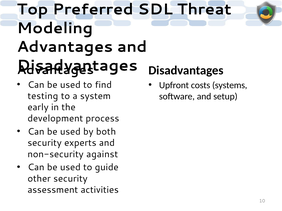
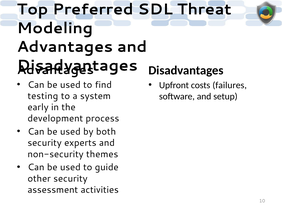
systems: systems -> failures (230, 85)
against: against -> themes (102, 154)
